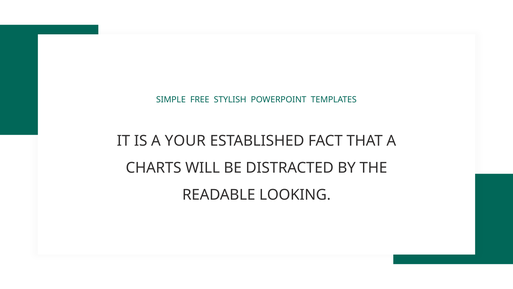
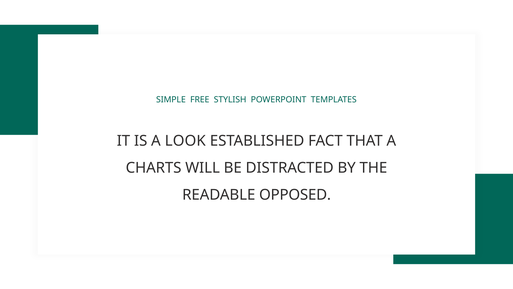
YOUR: YOUR -> LOOK (185, 141)
LOOKING: LOOKING -> OPPOSED (295, 195)
